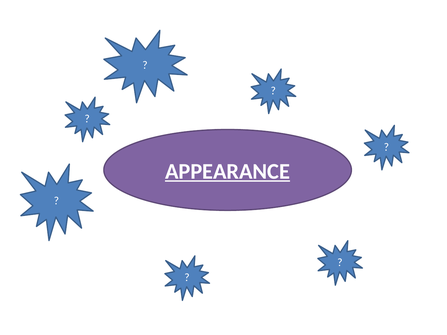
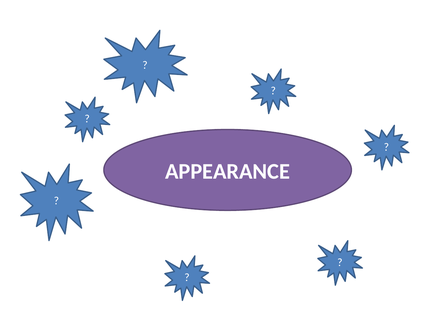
APPEARANCE underline: present -> none (228, 172)
